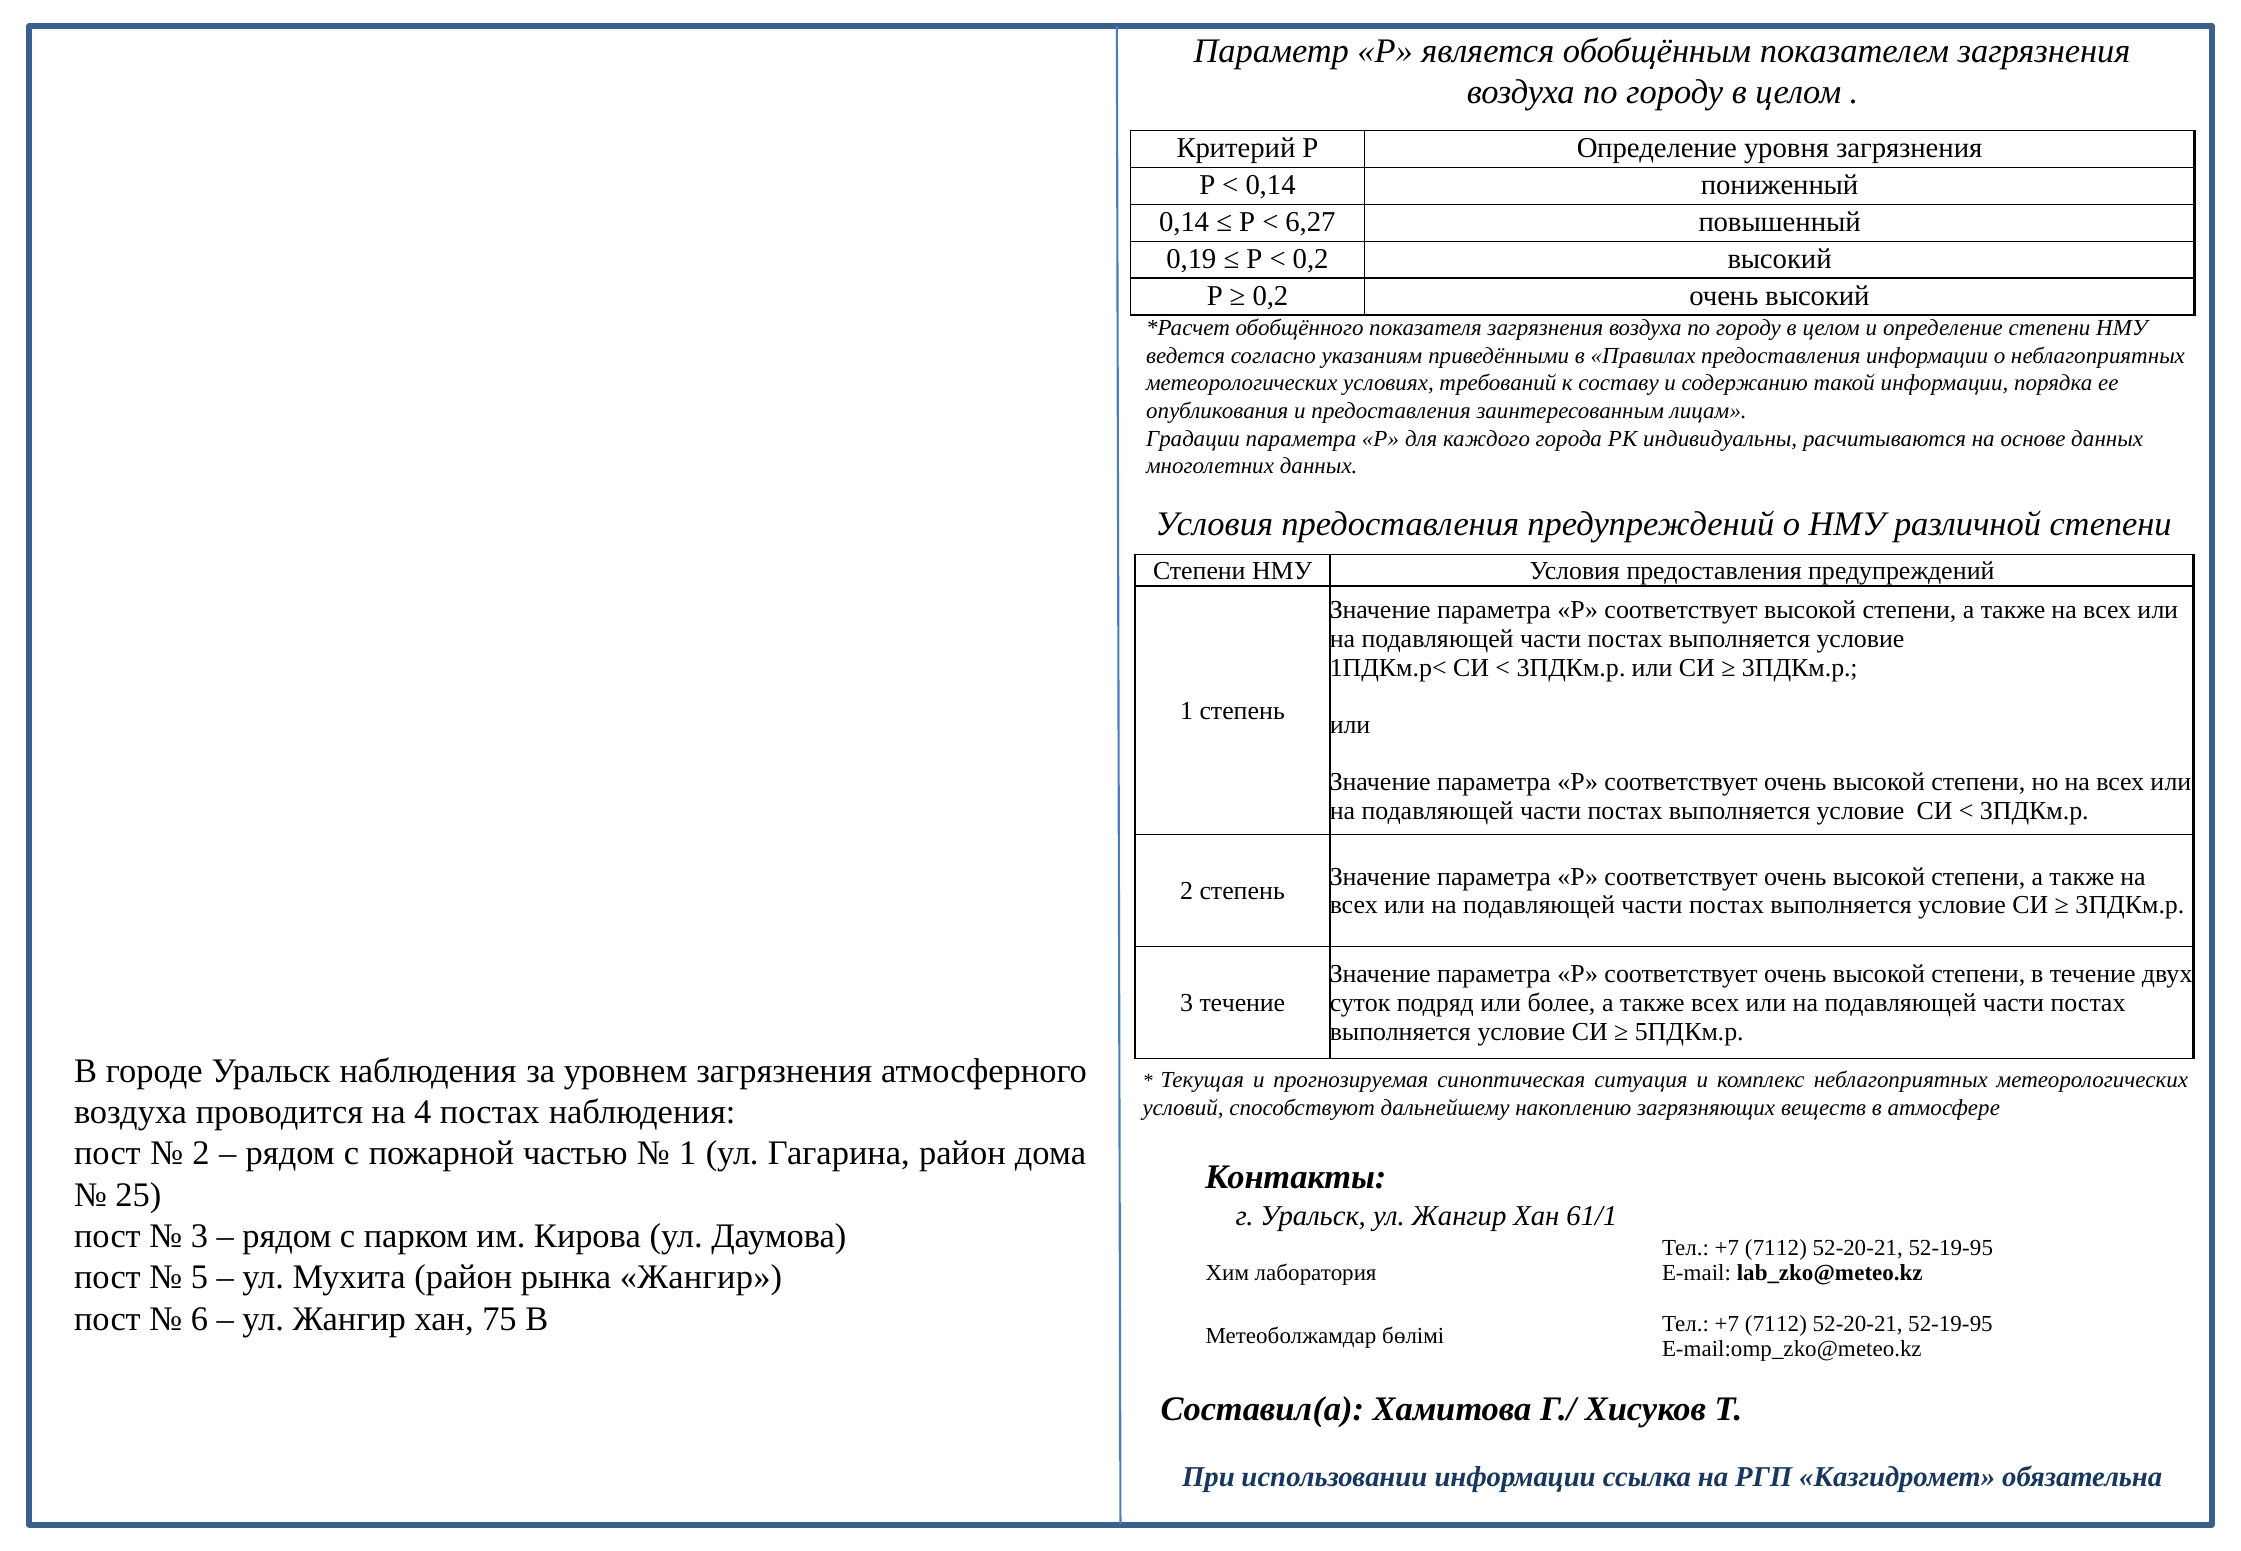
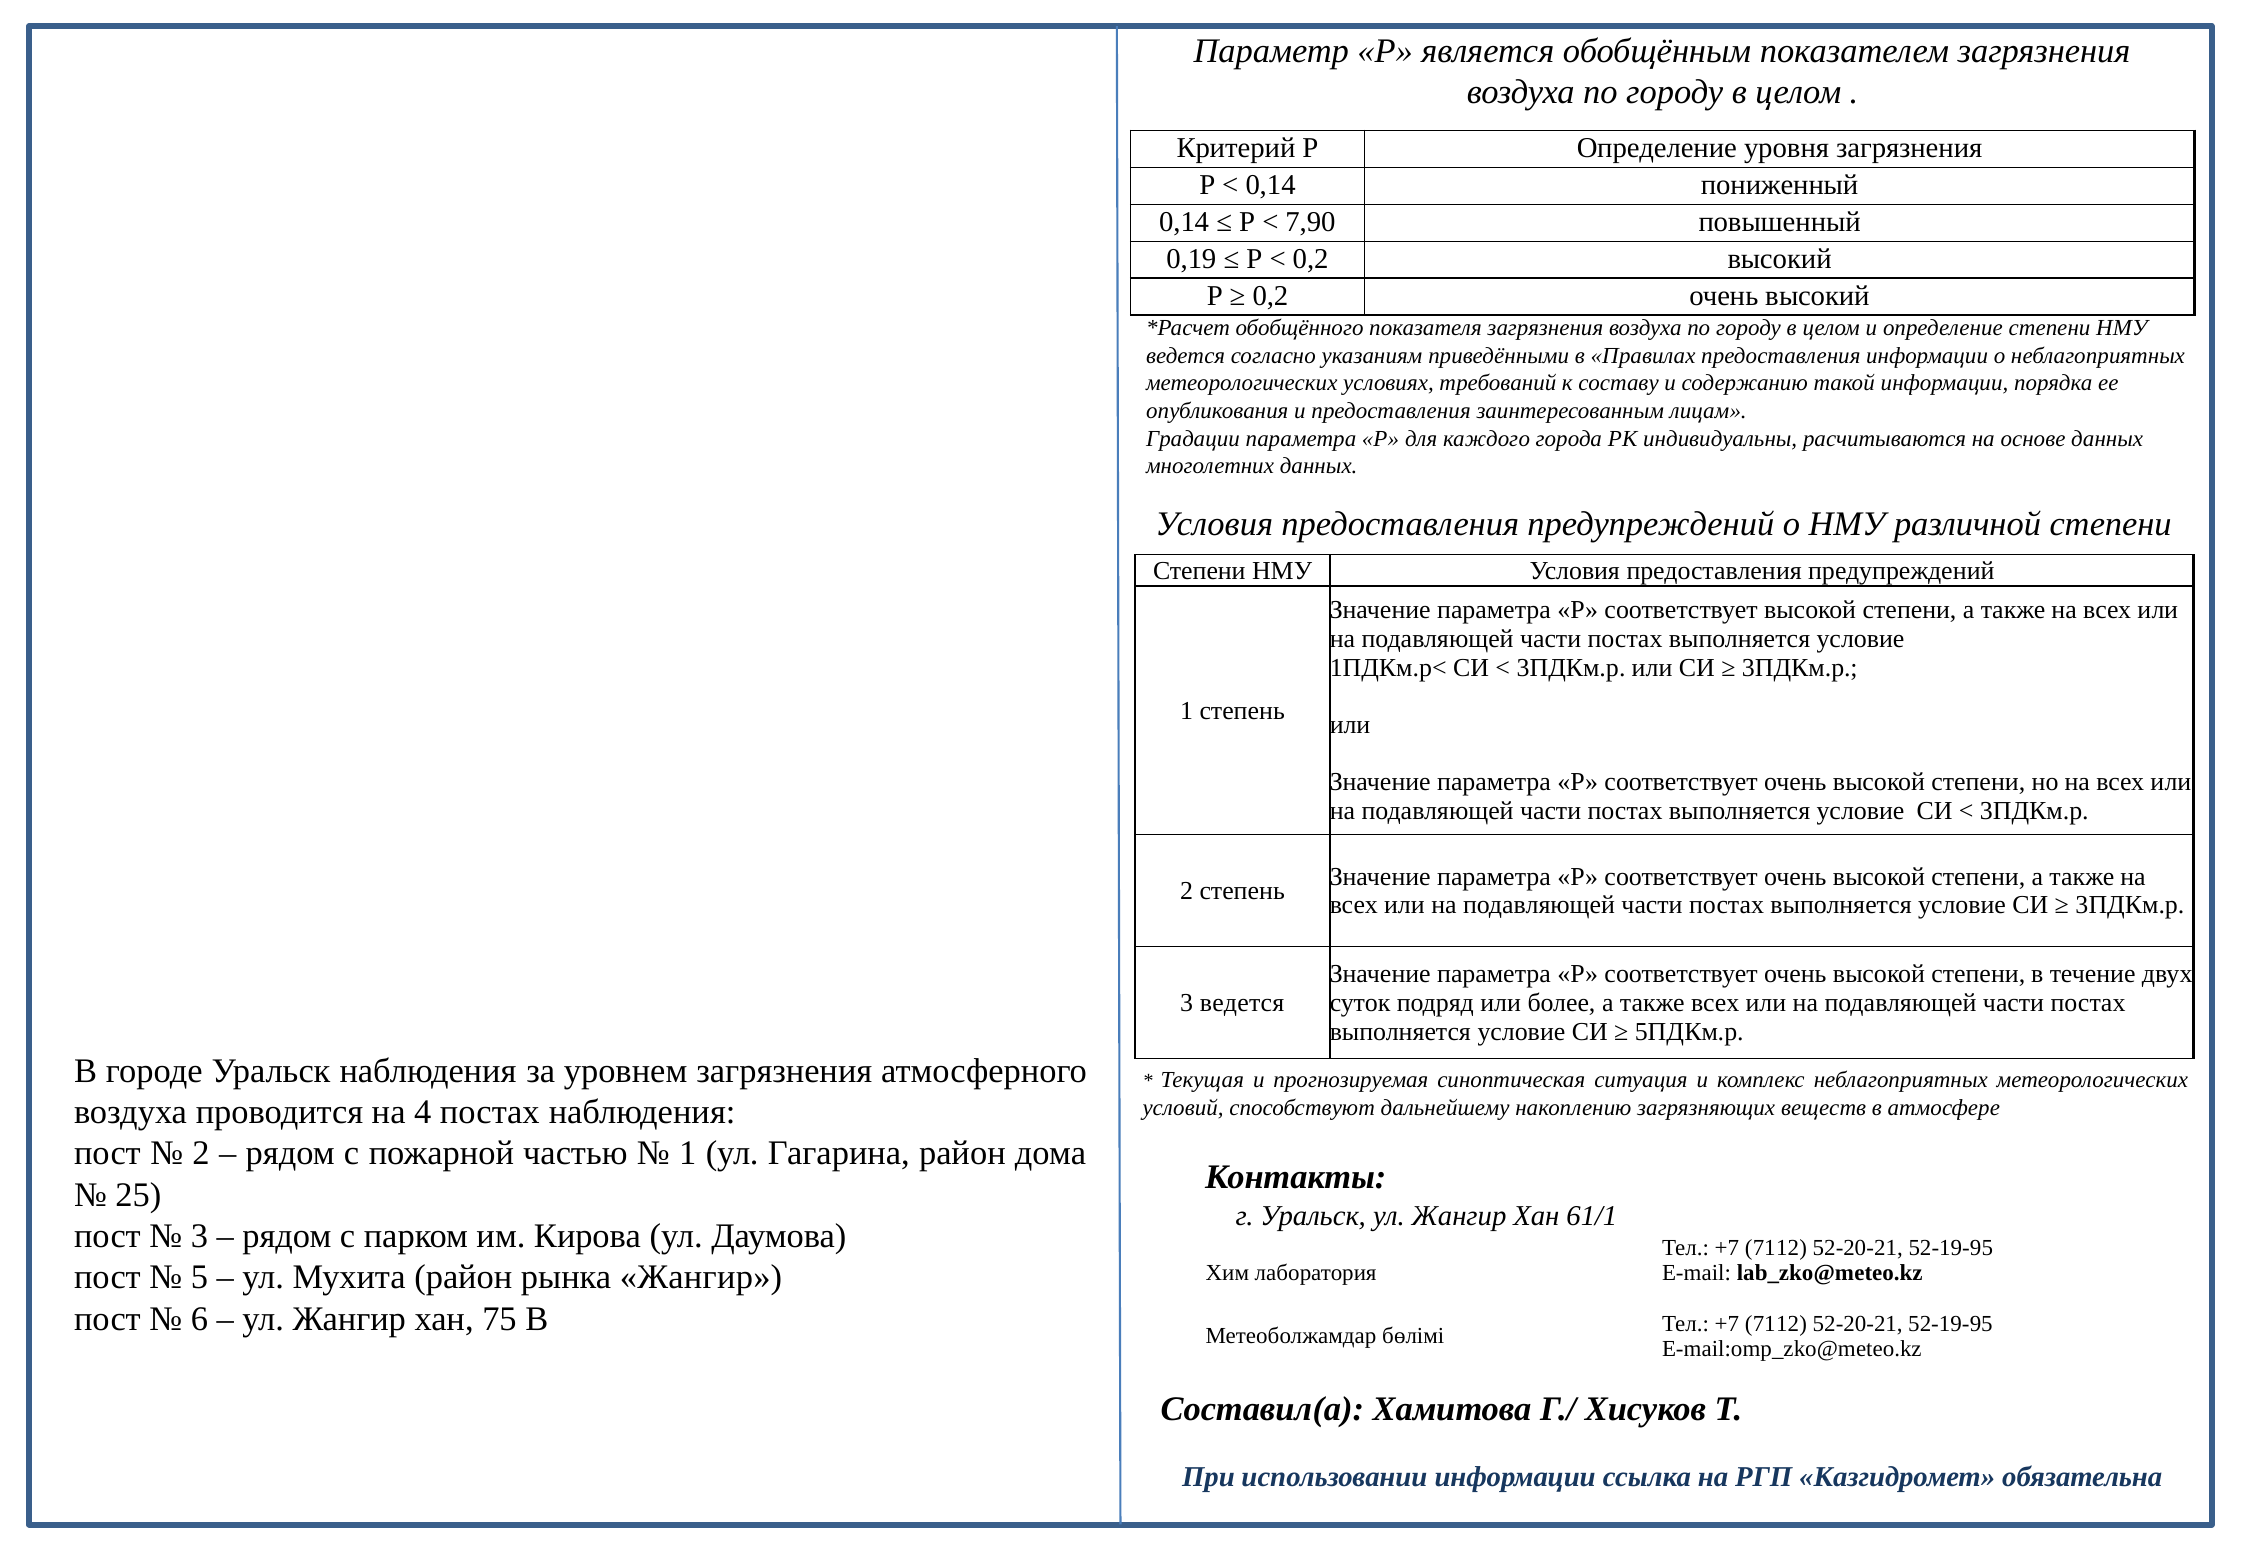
6,27: 6,27 -> 7,90 (1310, 222)
3 течение: течение -> ведется (1242, 1003)
